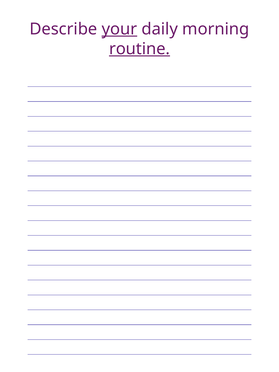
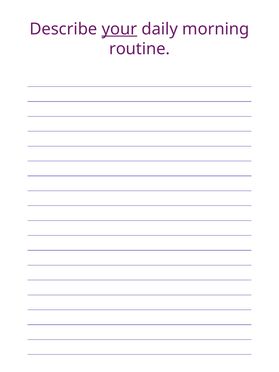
routine underline: present -> none (140, 49)
